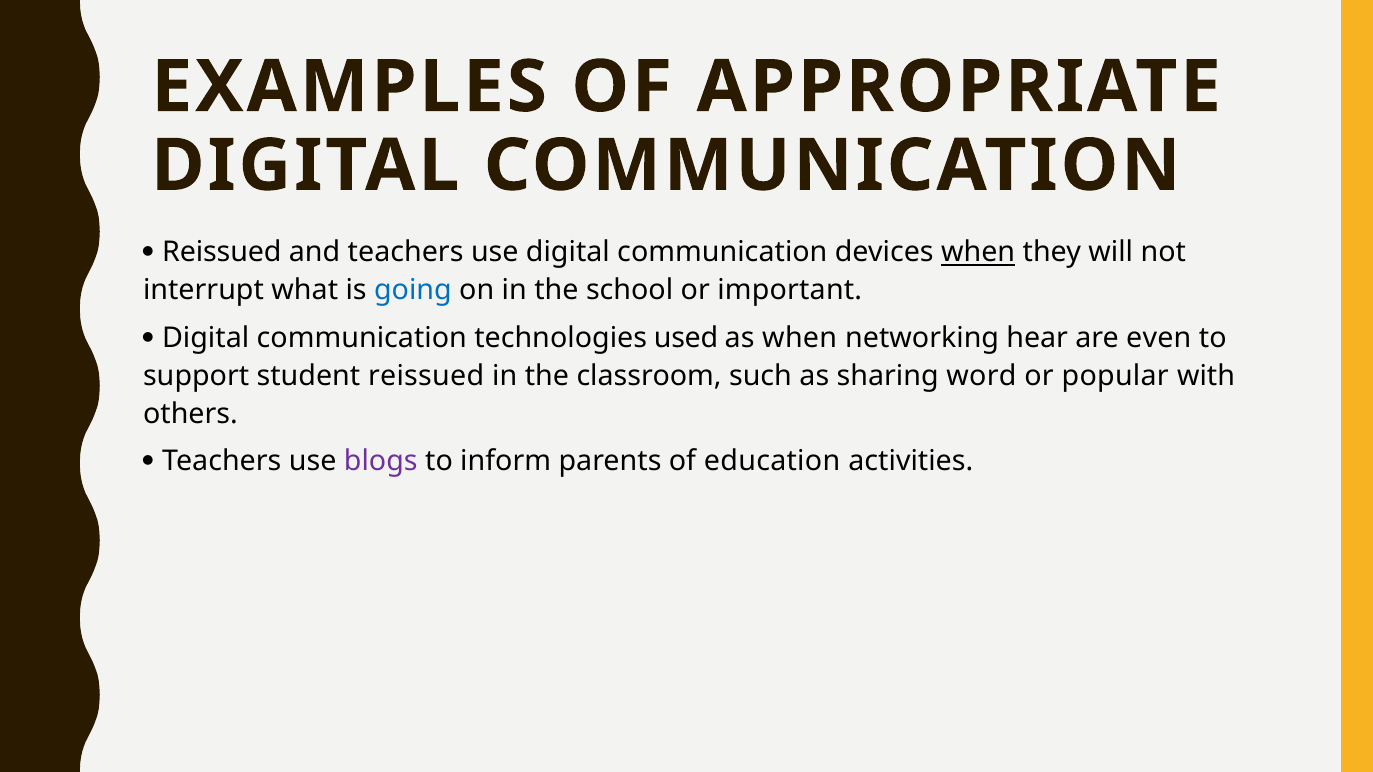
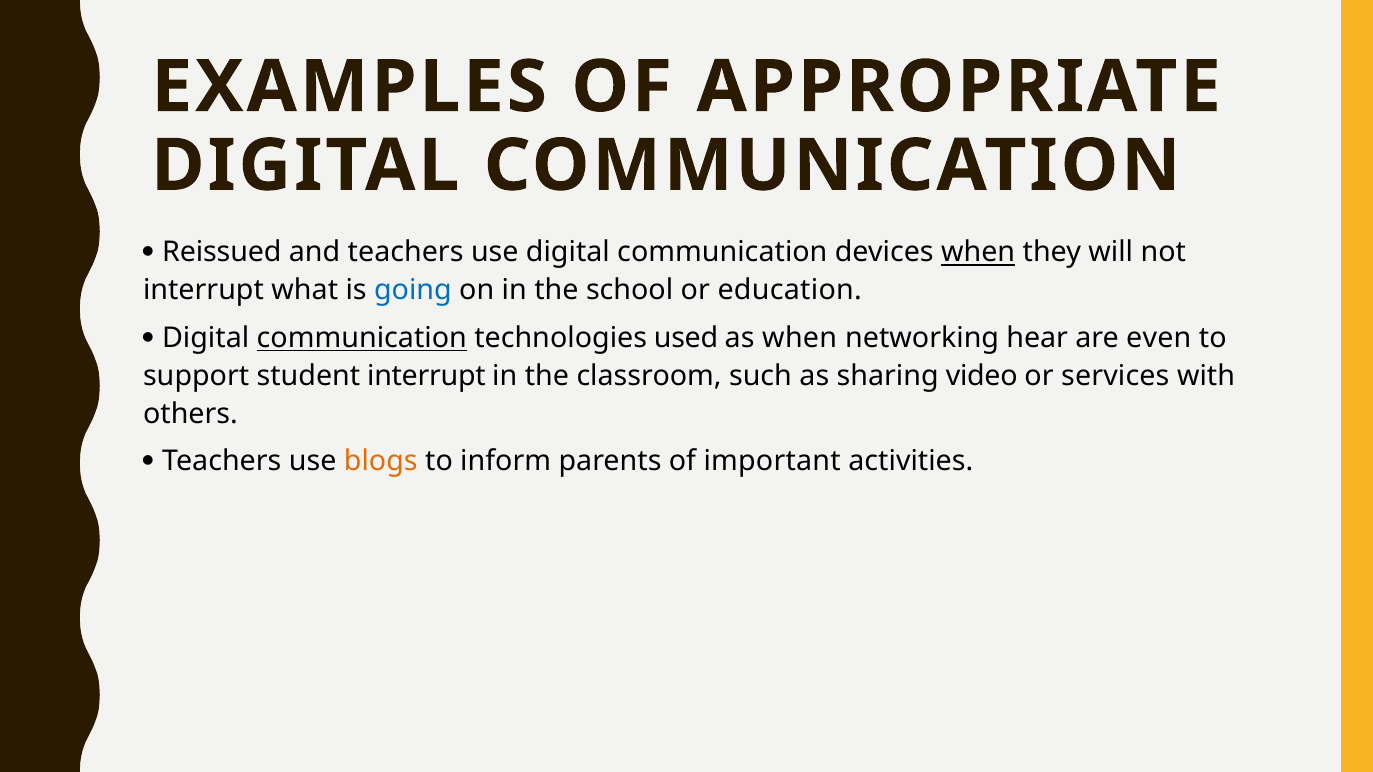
important: important -> education (790, 290)
communication underline: none -> present (362, 338)
student reissued: reissued -> interrupt (426, 376)
word: word -> video (982, 376)
popular: popular -> services (1115, 376)
blogs colour: purple -> orange (381, 462)
education: education -> important (772, 462)
